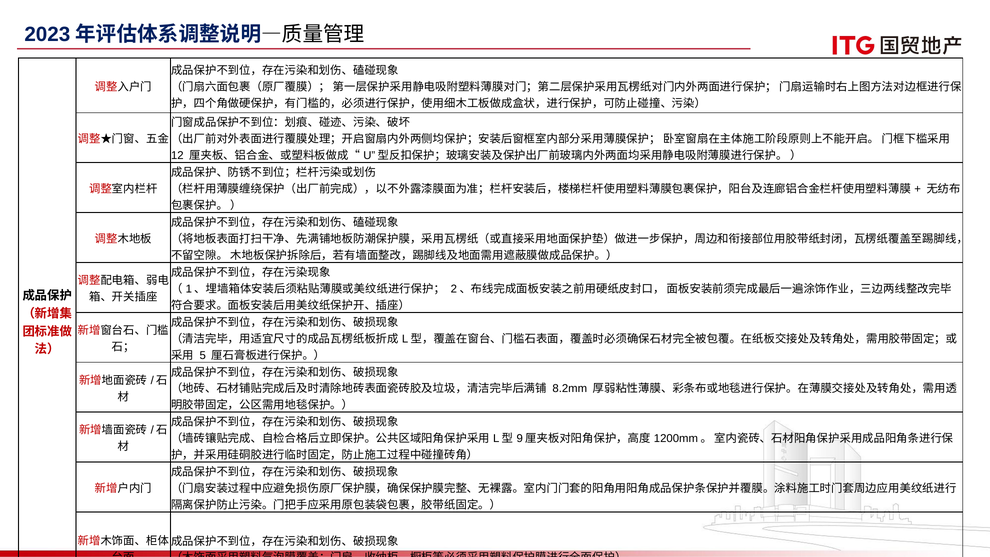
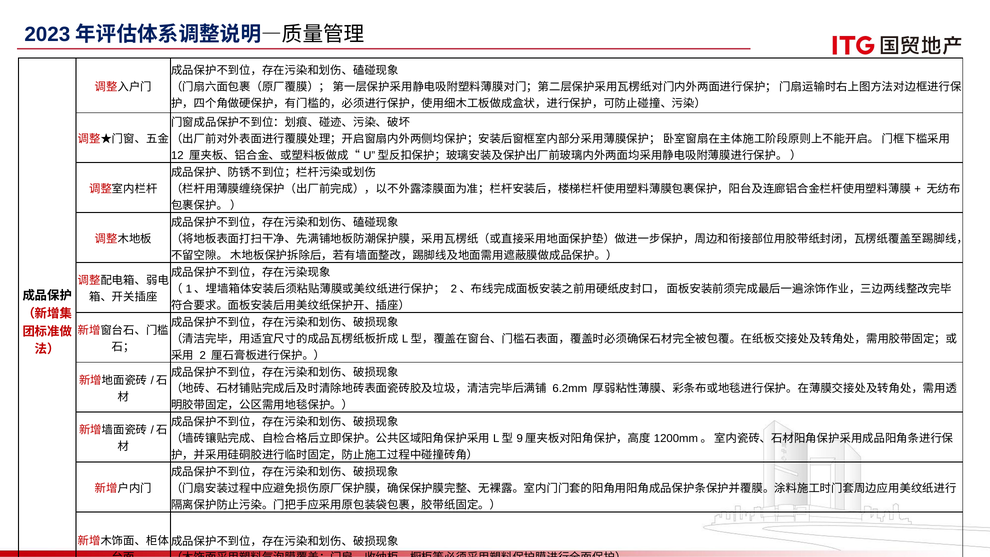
5: 5 -> 2 (203, 355)
8.2mm: 8.2mm -> 6.2mm (570, 389)
